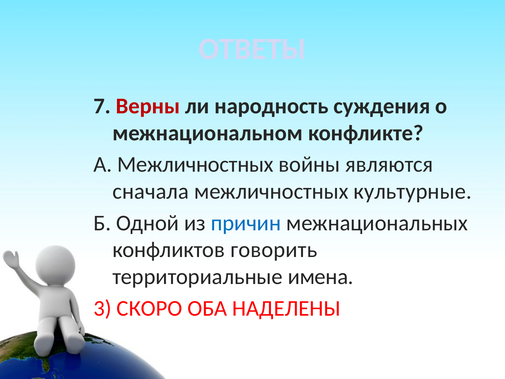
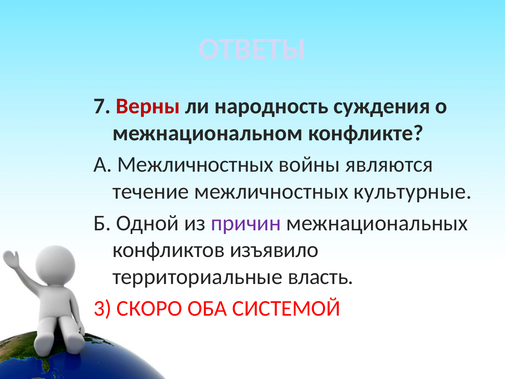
сначала: сначала -> течение (151, 191)
причин colour: blue -> purple (246, 223)
говорить: говорить -> изъявило (274, 250)
имена: имена -> власть (321, 277)
НАДЕЛЕНЫ: НАДЕЛЕНЫ -> СИСТЕМОЙ (286, 308)
